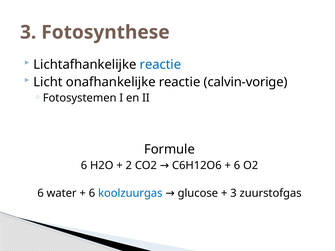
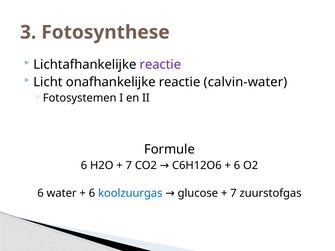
reactie colour: blue -> purple (160, 65)
calvin-vorige: calvin-vorige -> calvin-water (245, 82)
2: 2 -> 7 (129, 166)
3: 3 -> 7 (233, 193)
